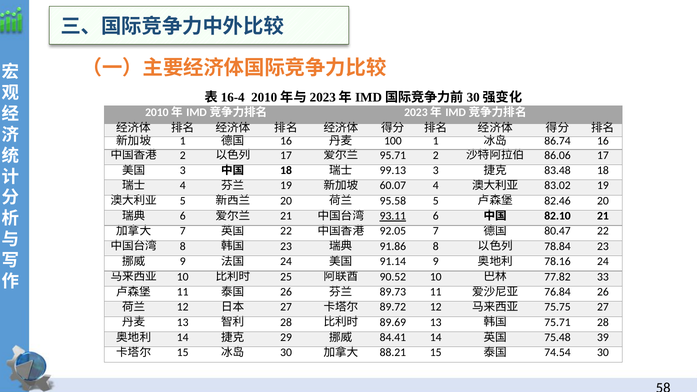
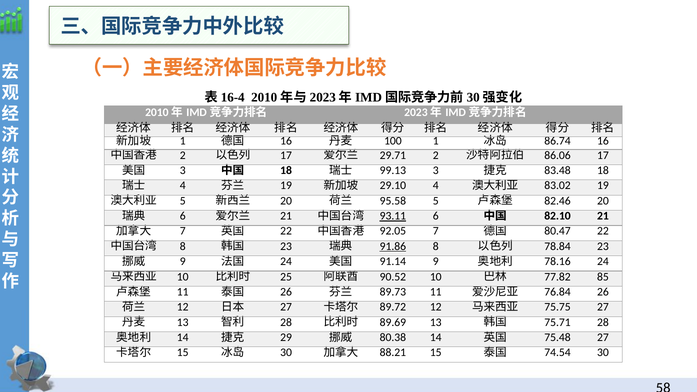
95.71: 95.71 -> 29.71 (393, 155)
60.07: 60.07 -> 29.10 (393, 186)
91.86 underline: none -> present (393, 246)
33: 33 -> 85 (603, 277)
84.41: 84.41 -> 80.38 (393, 338)
75.48 39: 39 -> 27 (603, 338)
